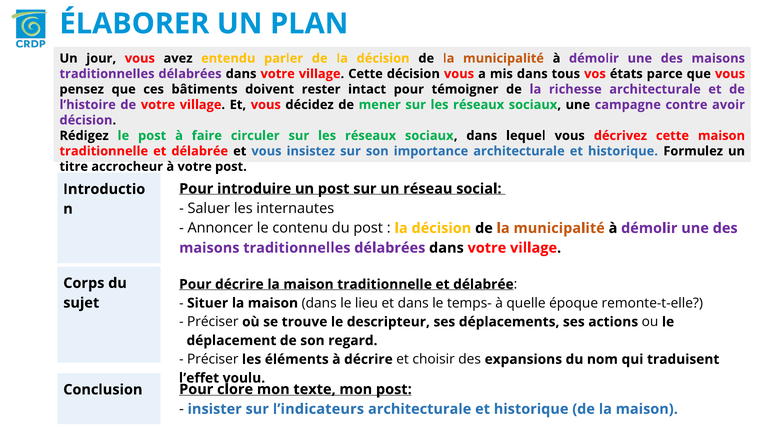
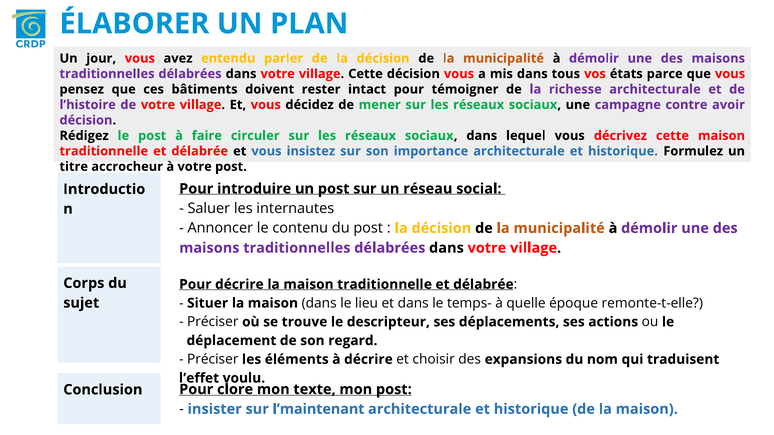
l’indicateurs: l’indicateurs -> l’maintenant (319, 409)
